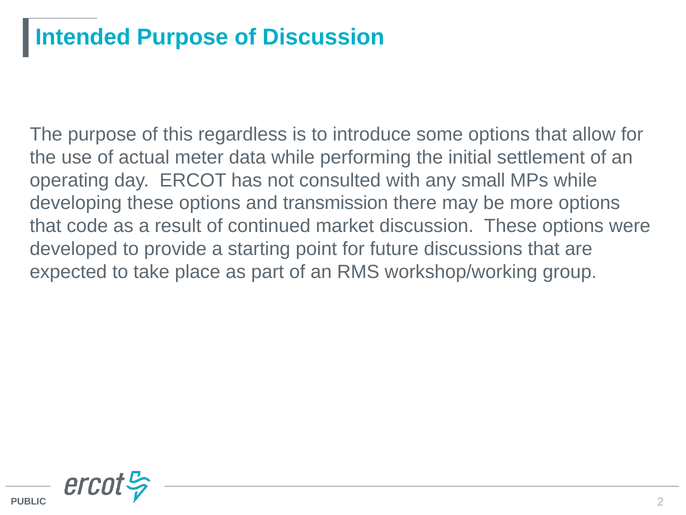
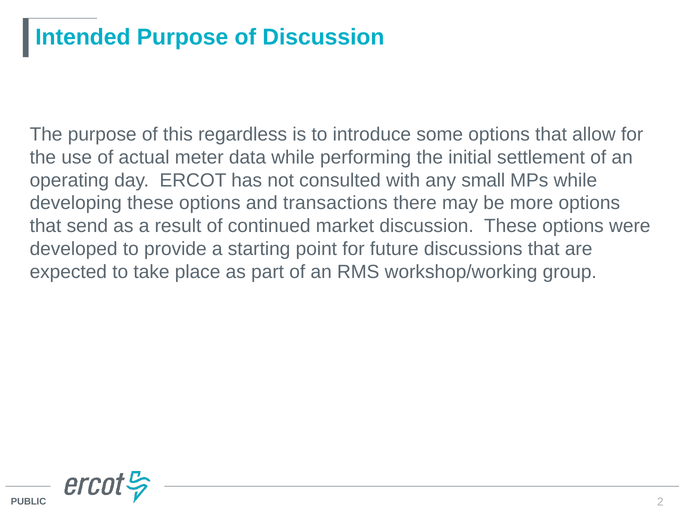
transmission: transmission -> transactions (335, 203)
code: code -> send (87, 226)
